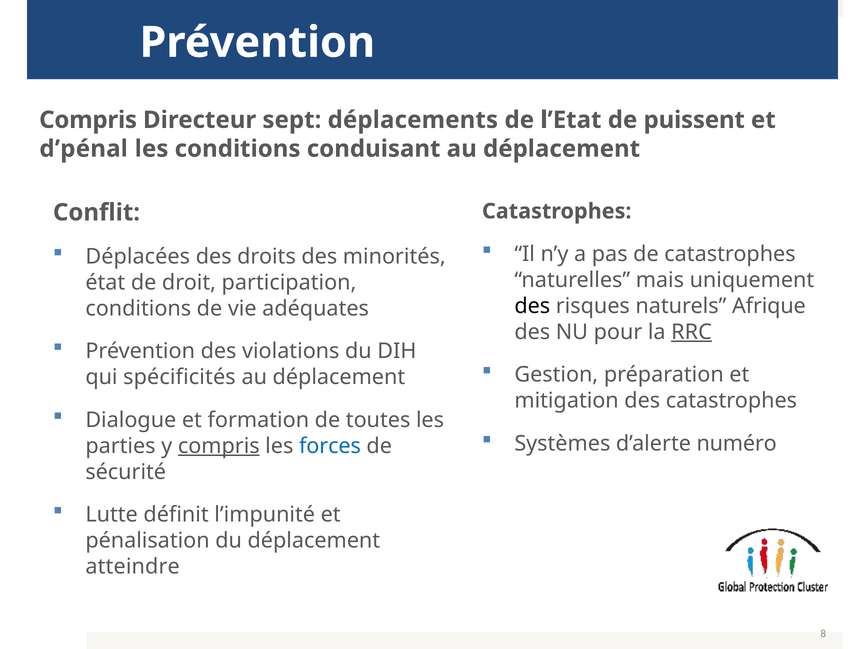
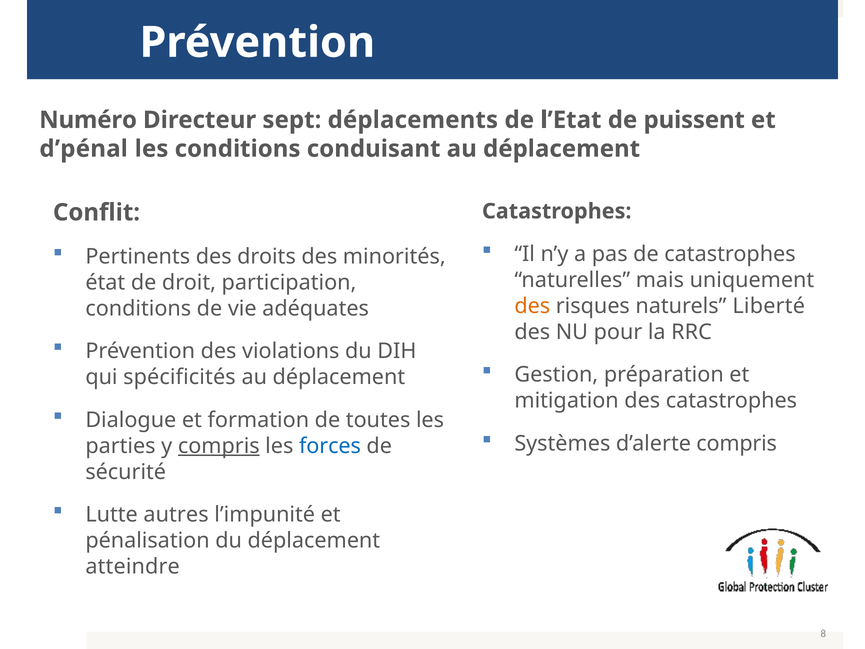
Compris: Compris -> Numéro (88, 120)
Déplacées: Déplacées -> Pertinents (138, 256)
des colour: black -> orange (532, 306)
Afrique: Afrique -> Liberté (769, 306)
RRC underline: present -> none (692, 332)
d’alerte numéro: numéro -> compris (737, 443)
définit: définit -> autres (176, 514)
